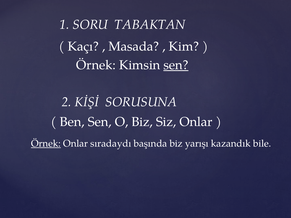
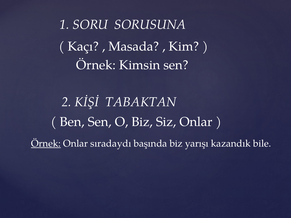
TABAKTAN: TABAKTAN -> SORUSUNA (150, 25)
sen underline: present -> none (176, 65)
SORUSUNA: SORUSUNA -> TABAKTAN (141, 102)
